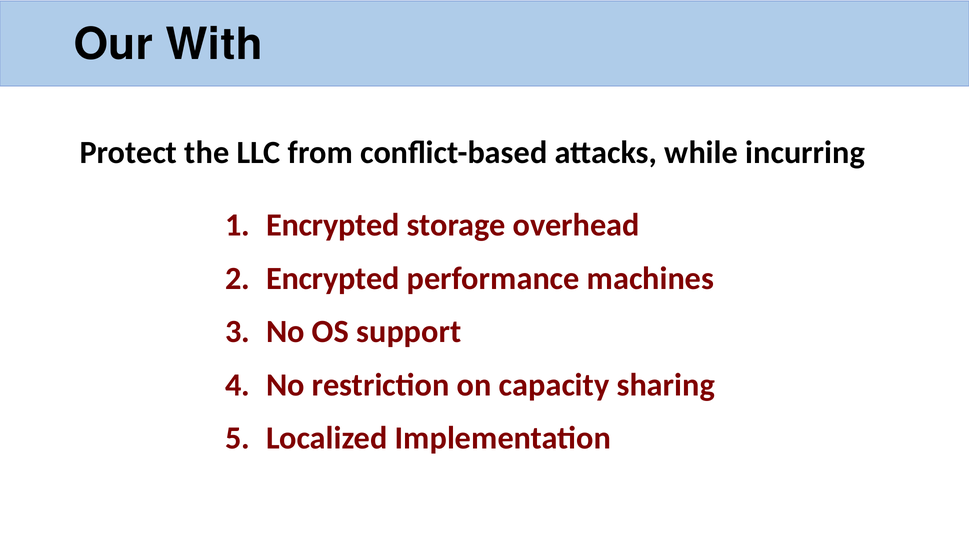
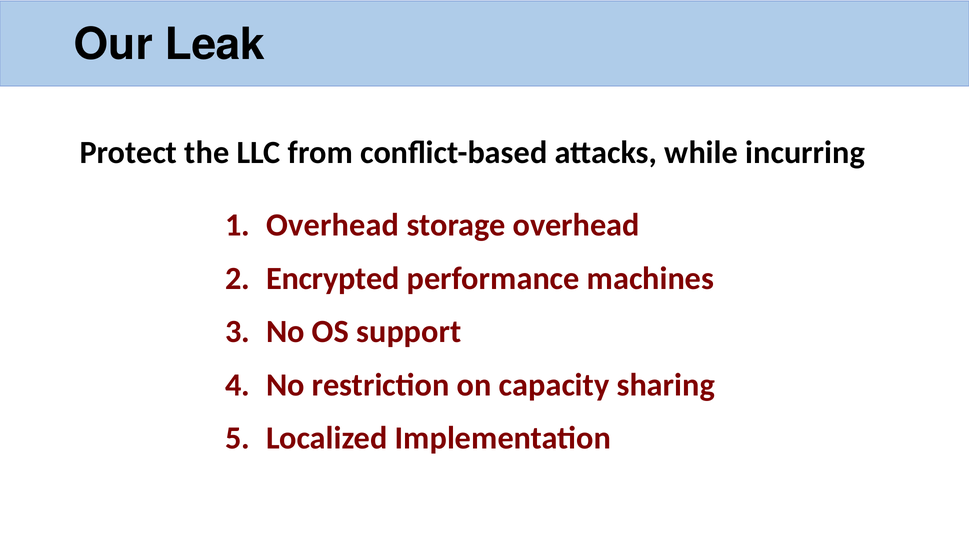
With: With -> Leak (215, 44)
Encrypted: Encrypted -> Overhead (333, 225)
